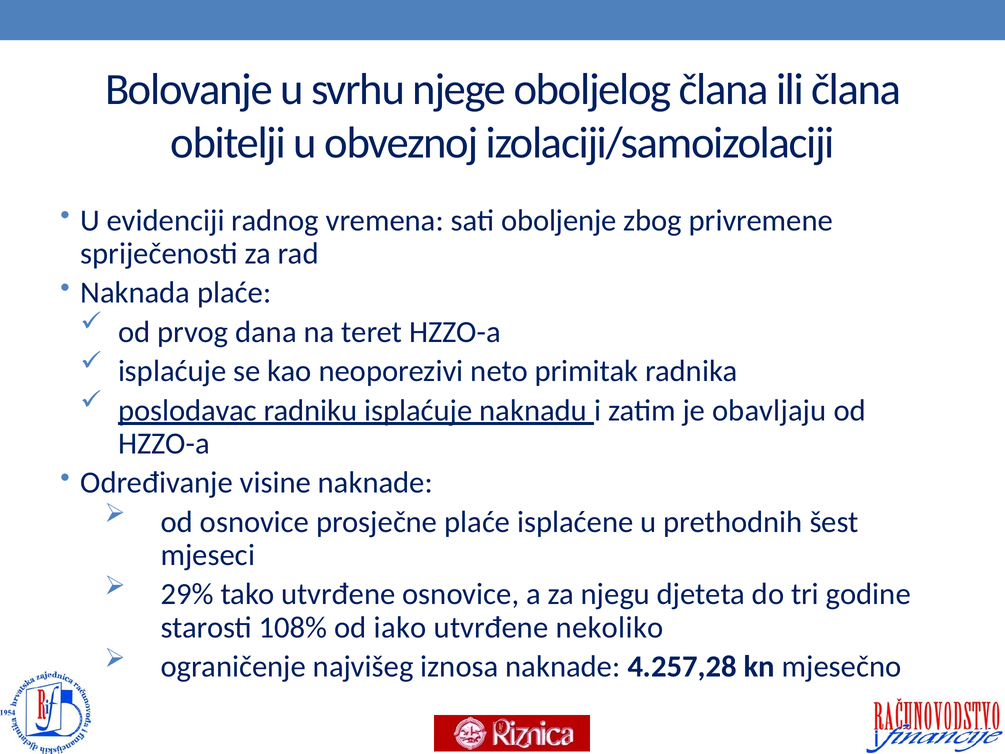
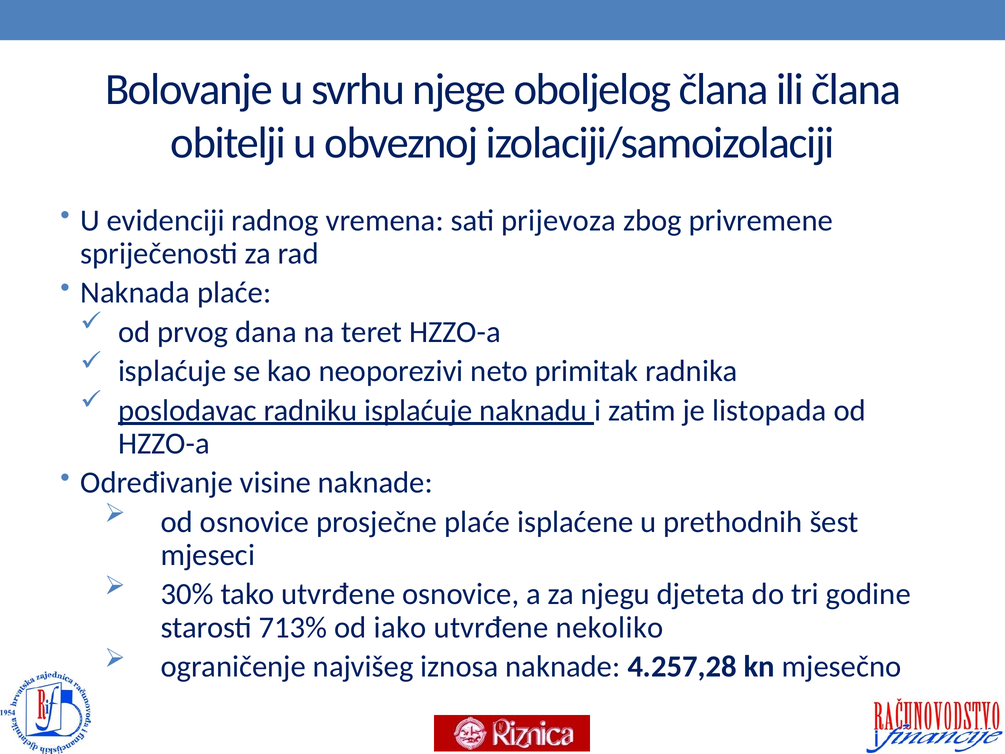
oboljenje: oboljenje -> prijevoza (559, 220)
obavljaju: obavljaju -> listopada (769, 410)
29%: 29% -> 30% (187, 594)
108%: 108% -> 713% (293, 627)
